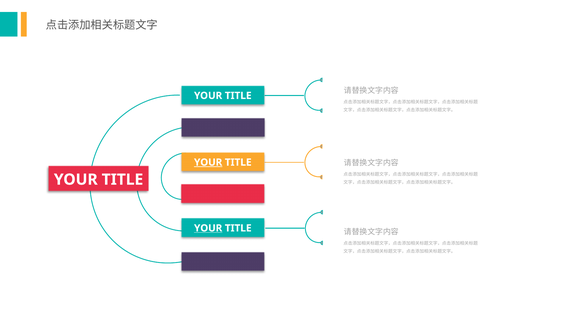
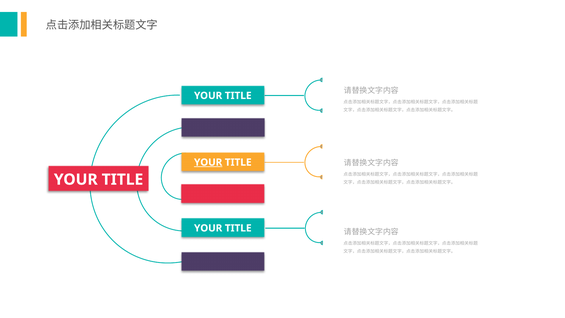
YOUR underline: present -> none (208, 228)
